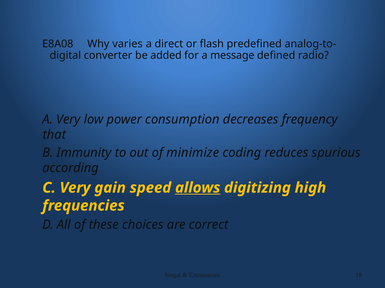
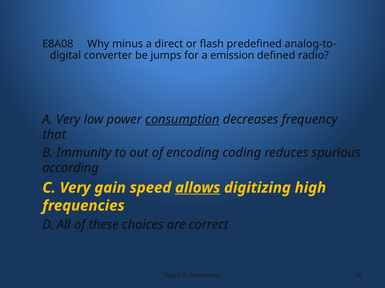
varies: varies -> minus (128, 44)
added: added -> jumps (166, 55)
message: message -> emission (232, 55)
consumption underline: none -> present (182, 120)
minimize: minimize -> encoding (193, 153)
